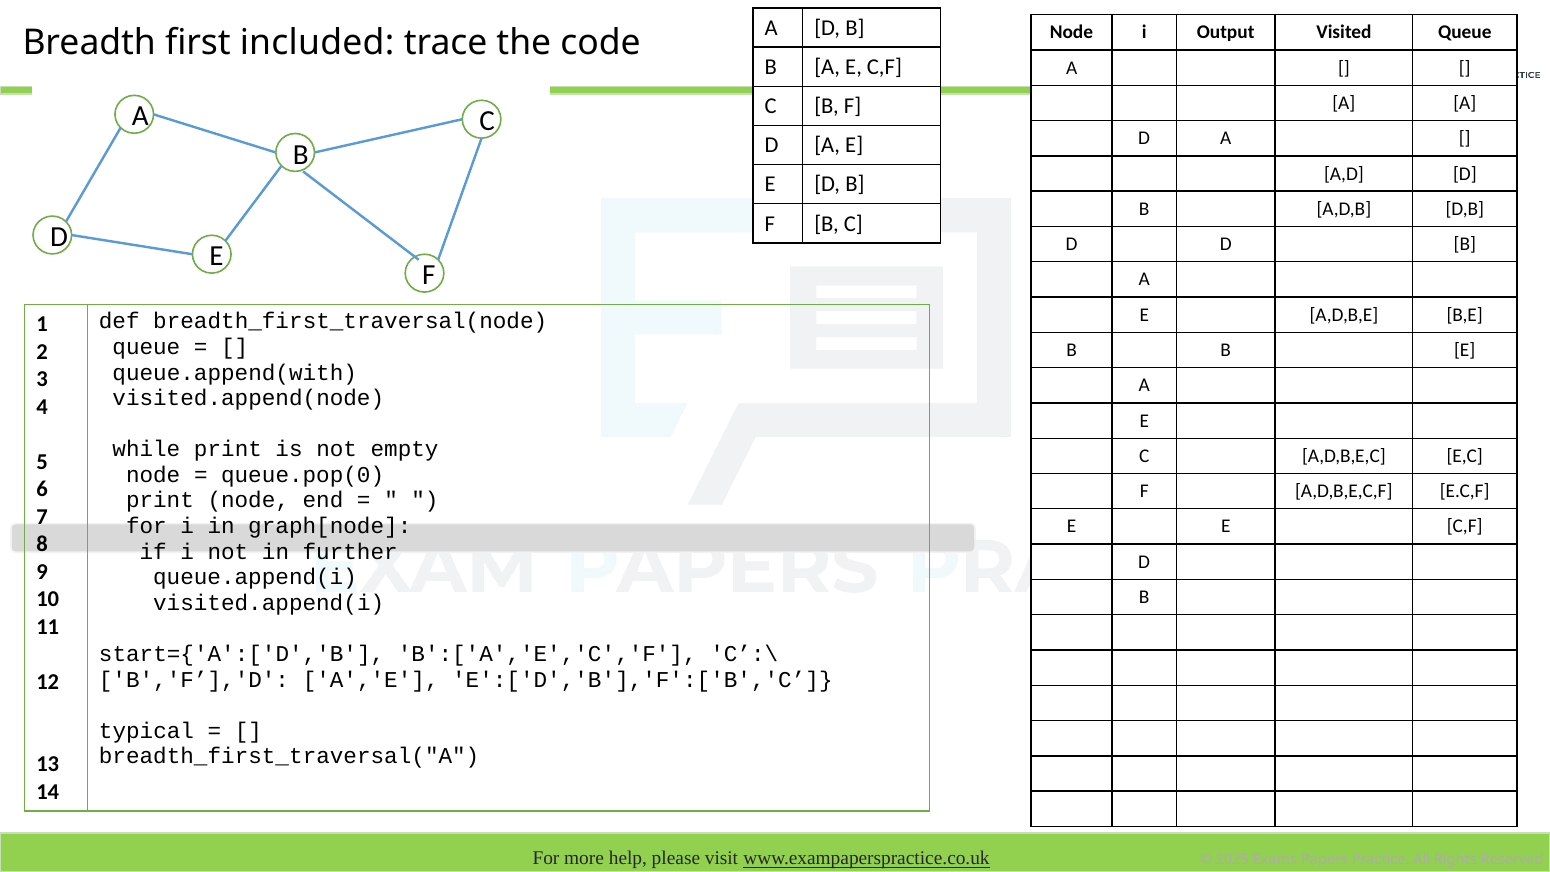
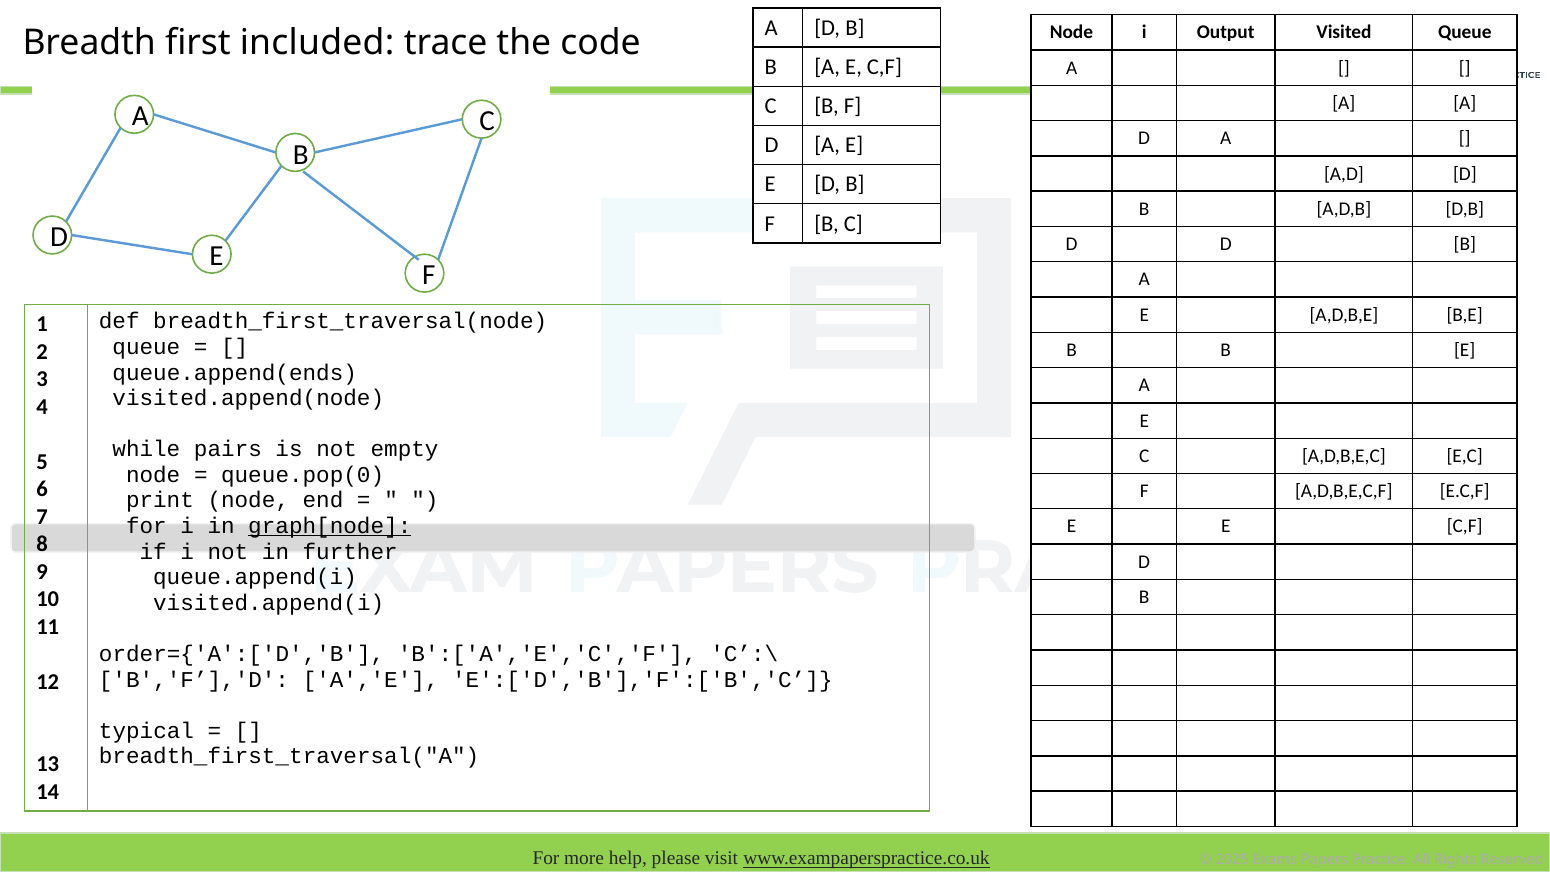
queue.append(with: queue.append(with -> queue.append(ends (235, 372)
while print: print -> pairs (228, 449)
graph[node underline: none -> present (330, 526)
start={'A':['D','B: start={'A':['D','B -> order={'A':['D','B (242, 654)
